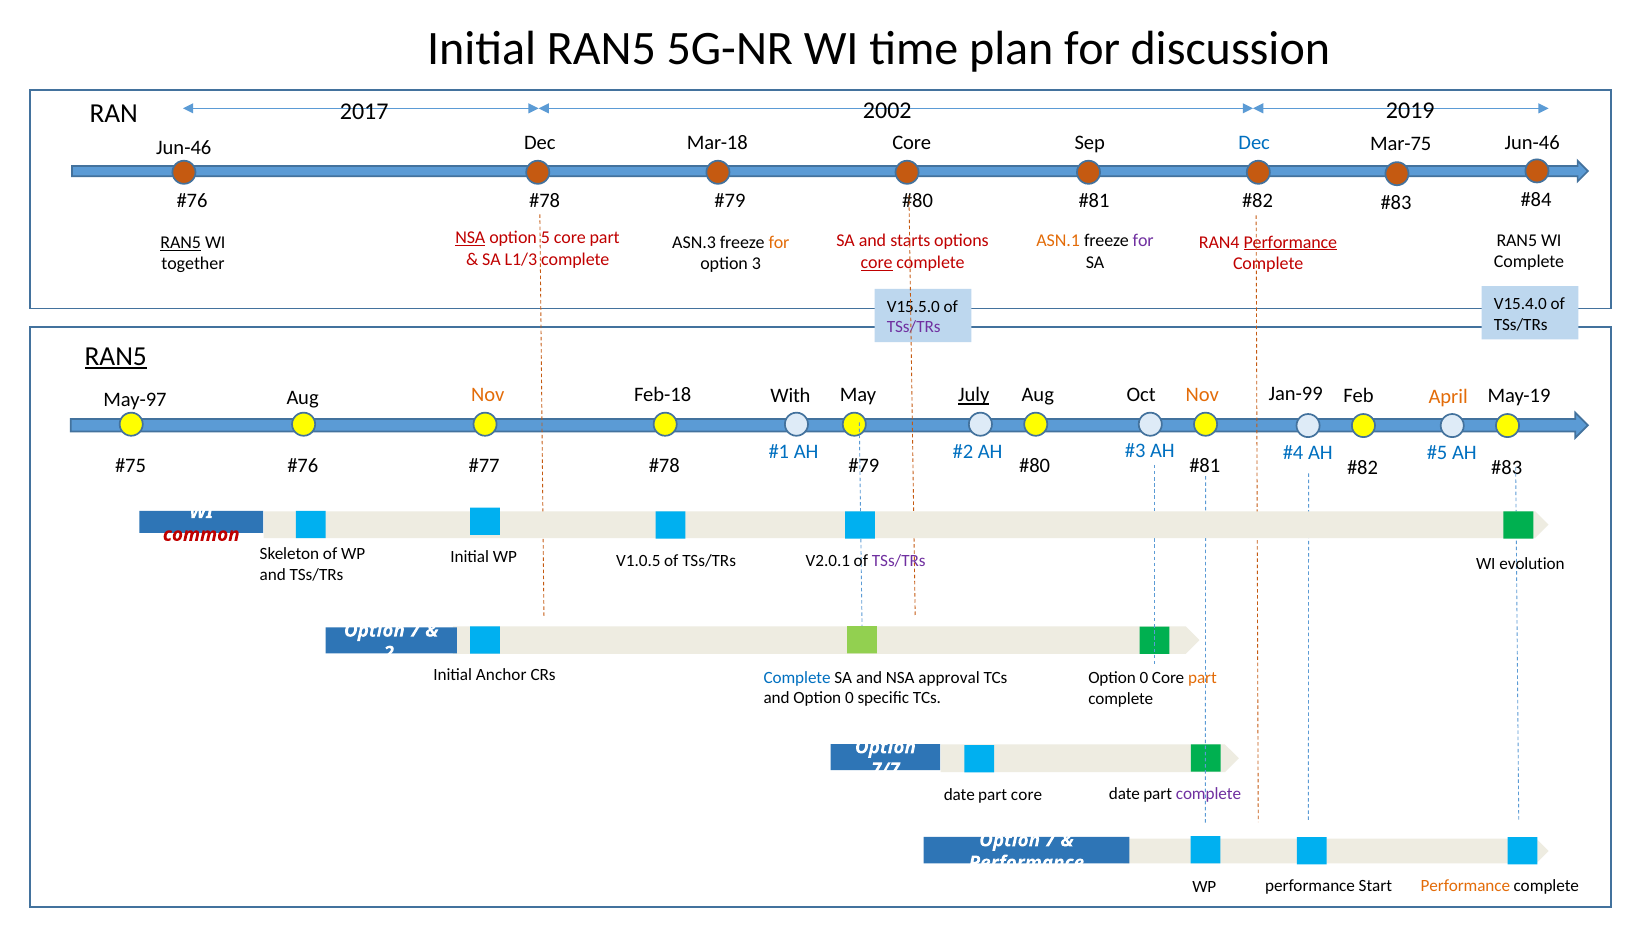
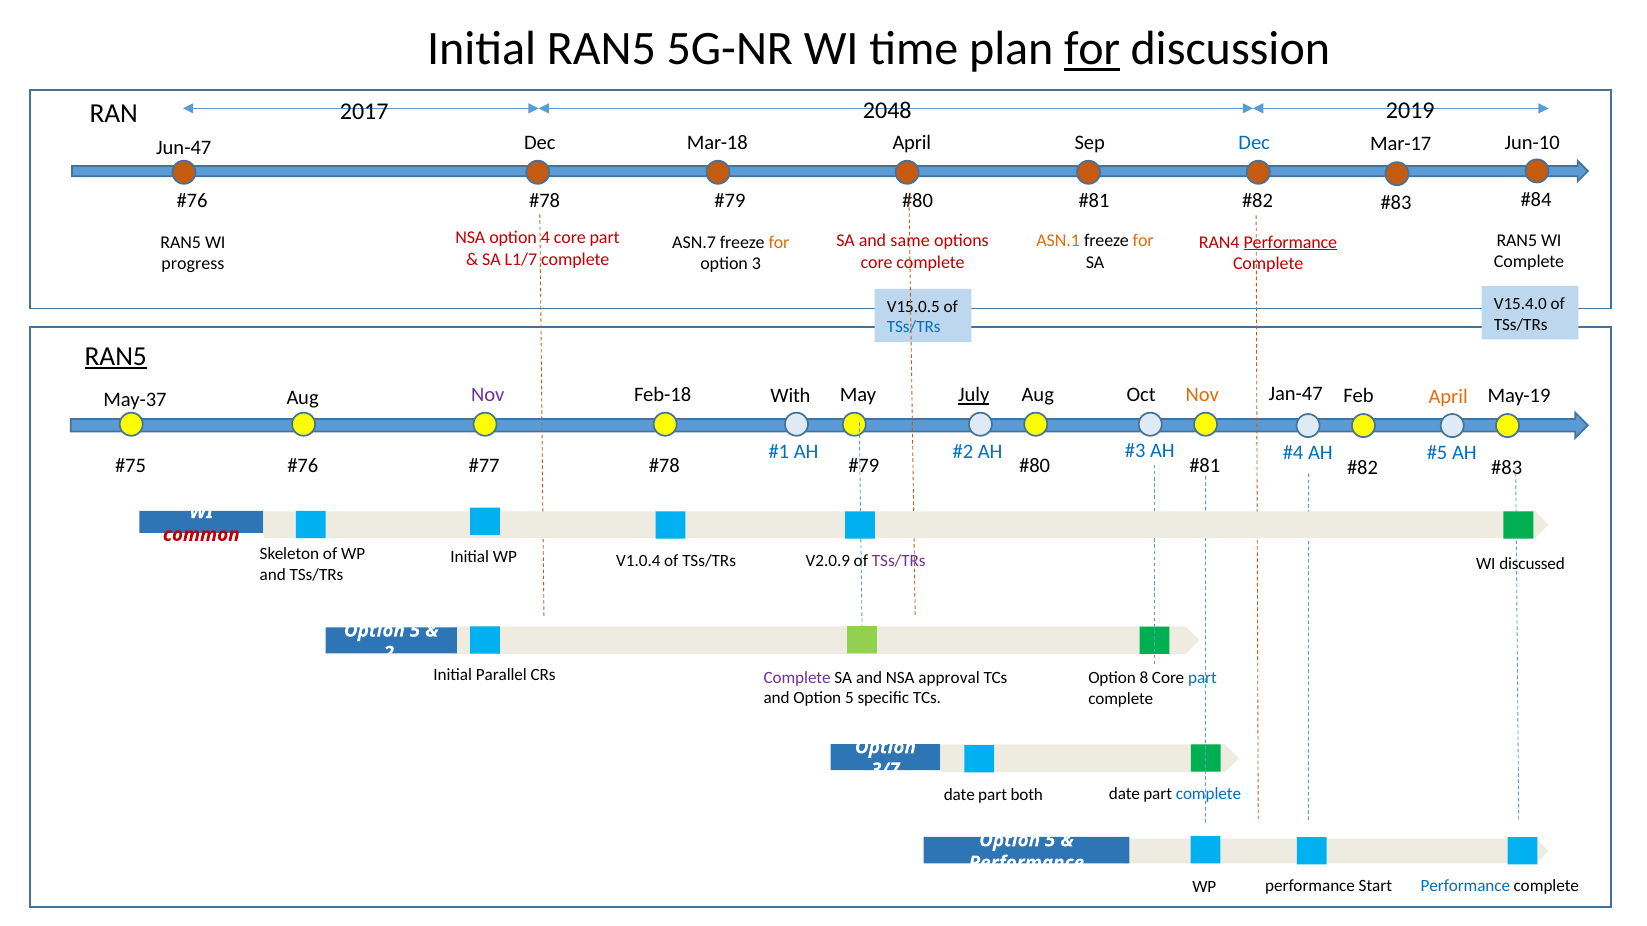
for underline: none -> present (1092, 49)
2002: 2002 -> 2048 (887, 111)
Jun-46: Jun-46 -> Jun-10 (1532, 142)
Mar-75: Mar-75 -> Mar-17 (1401, 144)
Jun-46: Jun-46 -> Jun-47 (184, 148)
Mar-18 Core: Core -> April (912, 143)
NSA underline: present -> none (470, 238)
5: 5 -> 4 (545, 238)
starts: starts -> same (910, 241)
for colour: purple -> orange (1143, 241)
RAN5 underline: present -> none (181, 242)
ASN.3: ASN.3 -> ASN.7 (694, 242)
L1/3: L1/3 -> L1/7 (521, 260)
core underline: present -> none (877, 263)
together: together -> progress (193, 264)
V15.5.0: V15.5.0 -> V15.0.5 (913, 307)
TSs/TRs colour: purple -> blue (914, 327)
Jan-99: Jan-99 -> Jan-47 (1296, 394)
May-97: May-97 -> May-37 (135, 400)
Nov colour: orange -> purple (488, 394)
V1.0.5: V1.0.5 -> V1.0.4 (638, 561)
V2.0.1: V2.0.1 -> V2.0.9 (828, 561)
evolution: evolution -> discussed (1532, 564)
7: 7 -> 5 (415, 631)
Anchor: Anchor -> Parallel (501, 675)
Complete colour: blue -> purple (797, 678)
0: 0 -> 8 (1144, 678)
part colour: orange -> blue (1202, 678)
and Option 0: 0 -> 5 (849, 699)
7/7: 7/7 -> 3/7 (885, 770)
complete colour: purple -> blue (1208, 794)
part core: core -> both (1027, 796)
7: 7 -> 5 (1050, 840)
Performance colour: orange -> blue (1465, 886)
